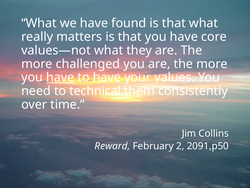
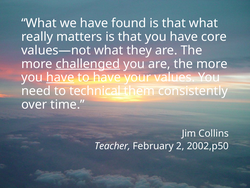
challenged underline: none -> present (88, 64)
Reward: Reward -> Teacher (112, 146)
2091,p50: 2091,p50 -> 2002,p50 (208, 146)
